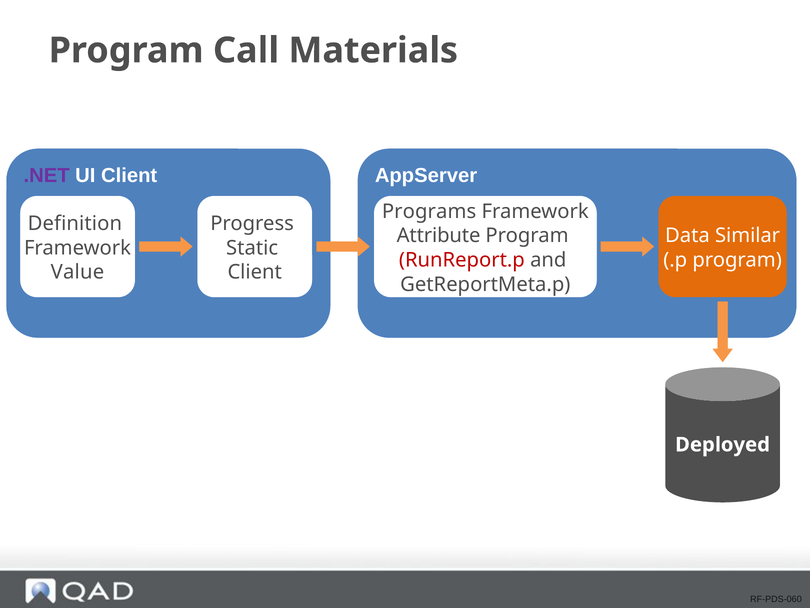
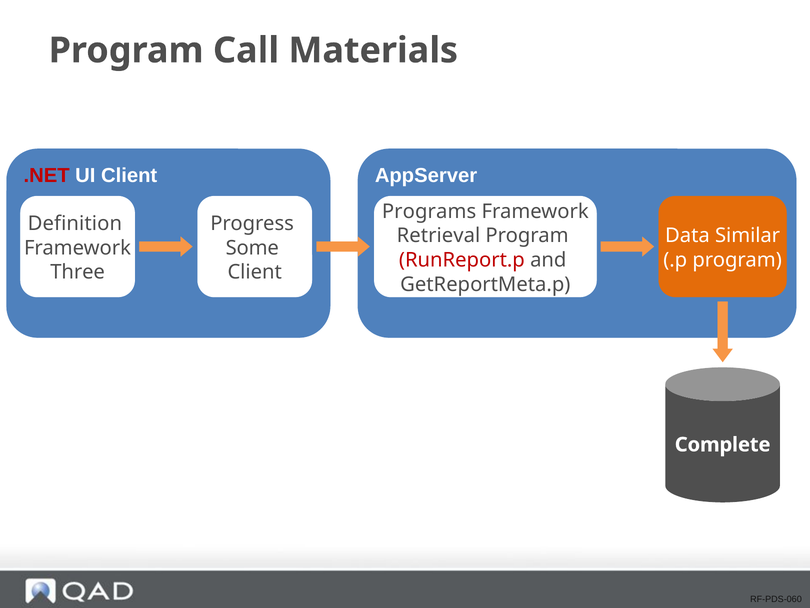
.NET colour: purple -> red (47, 175)
Attribute: Attribute -> Retrieval (438, 236)
Static: Static -> Some (252, 248)
Value: Value -> Three (78, 272)
Deployed: Deployed -> Complete (723, 444)
